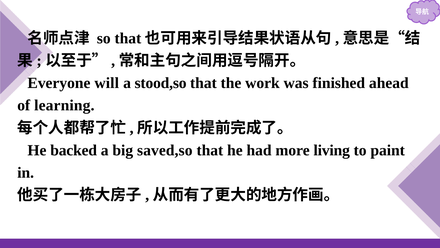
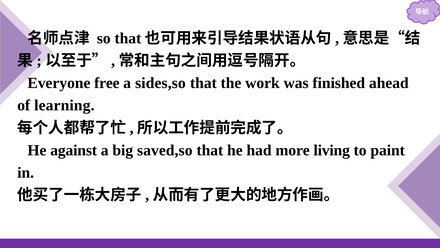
will: will -> free (107, 83)
stood,so: stood,so -> sides,so (160, 83)
backed: backed -> against (74, 150)
